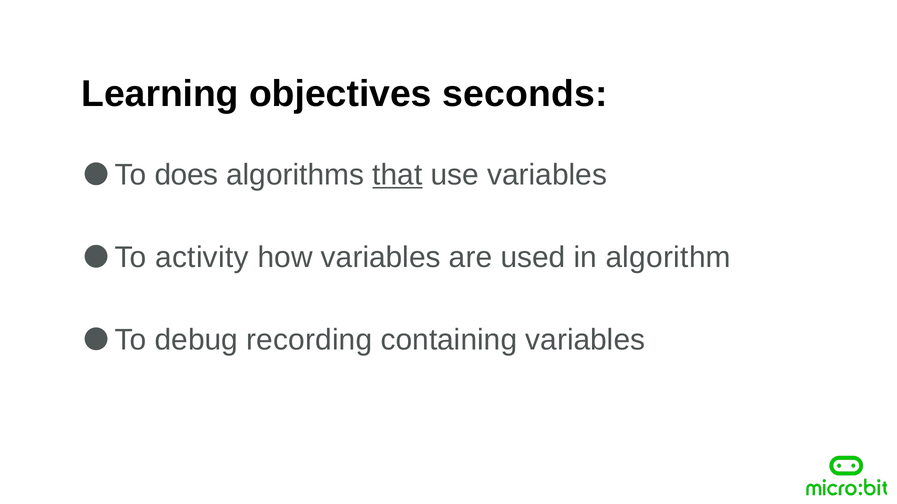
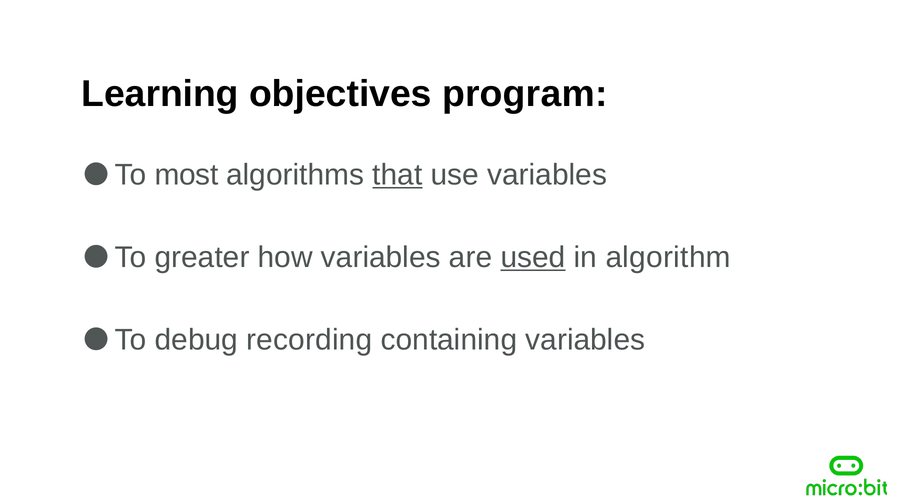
seconds: seconds -> program (525, 94)
does: does -> most (186, 175)
activity: activity -> greater (202, 258)
used underline: none -> present (533, 258)
